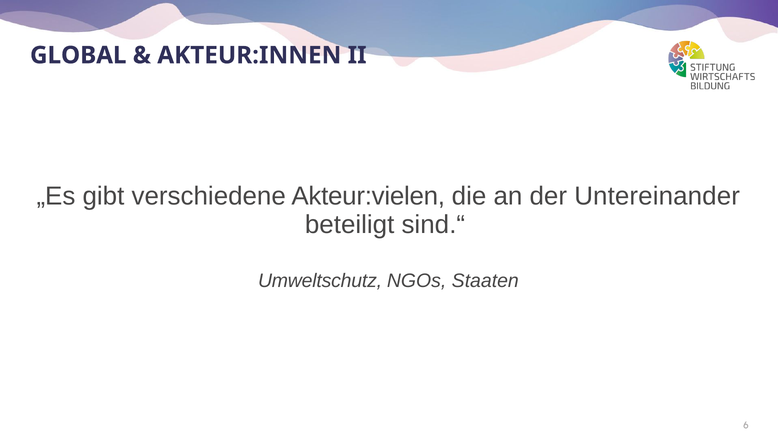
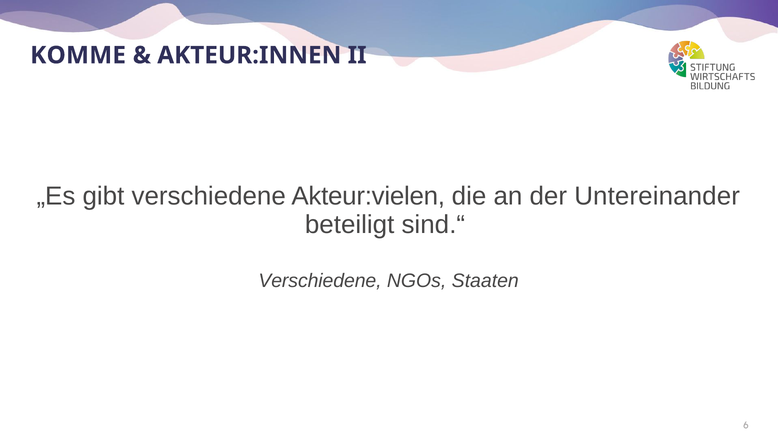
GLOBAL: GLOBAL -> KOMME (78, 55)
Umweltschutz: Umweltschutz -> Verschiedene (320, 281)
